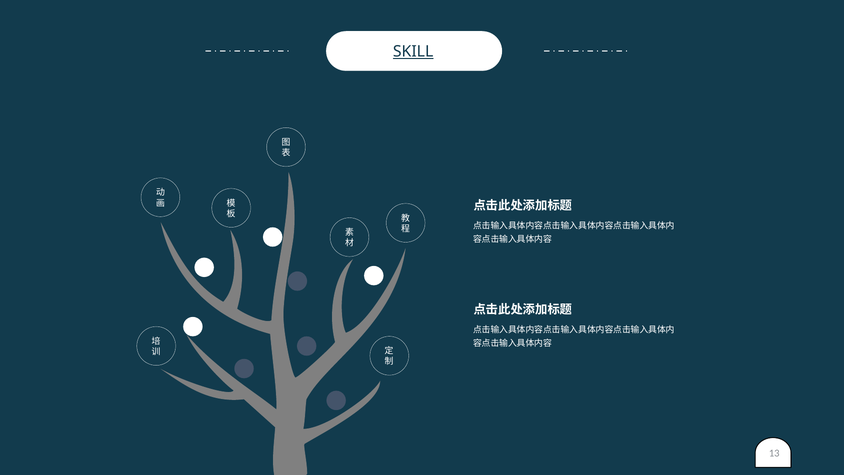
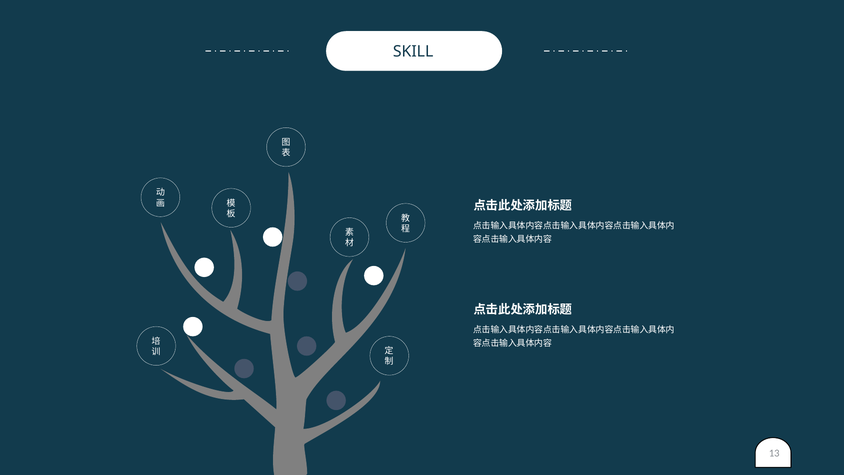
SKILL underline: present -> none (413, 52)
